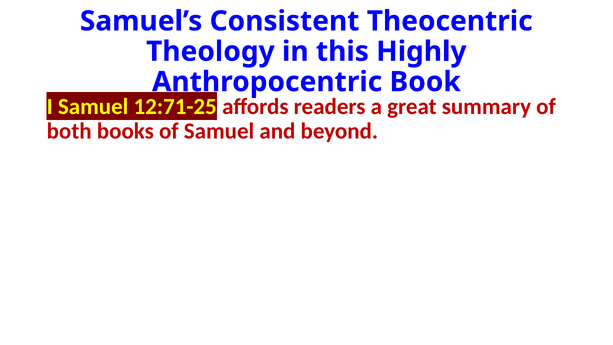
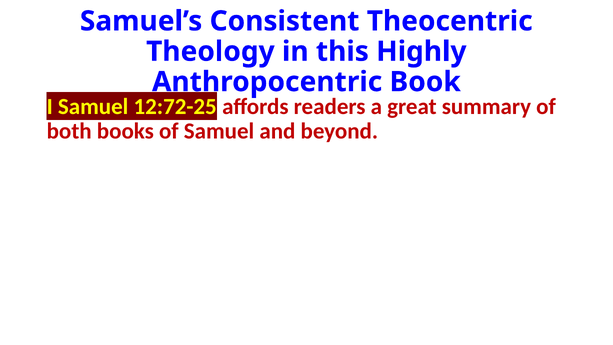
12:71-25: 12:71-25 -> 12:72-25 (175, 106)
